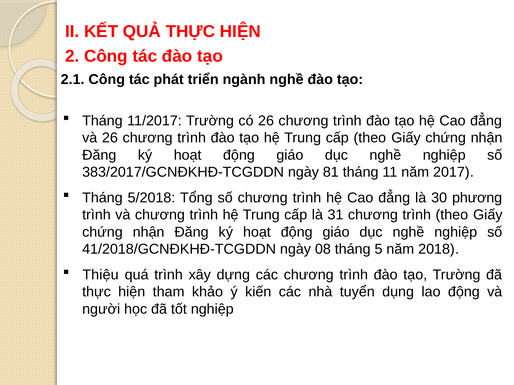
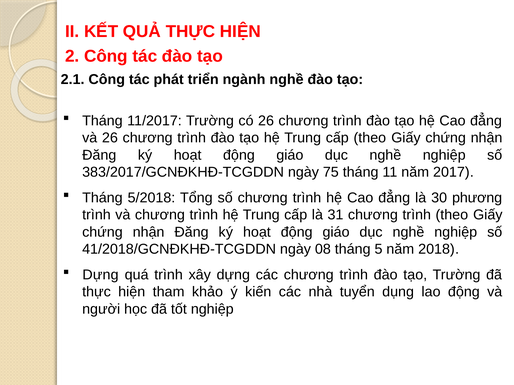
81: 81 -> 75 (331, 172)
Thiệu: Thiệu -> Dựng (101, 275)
